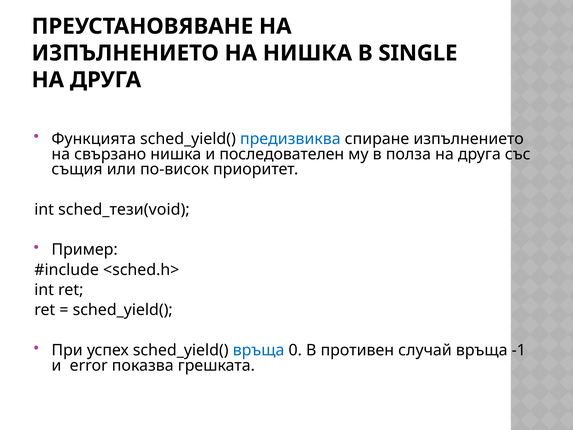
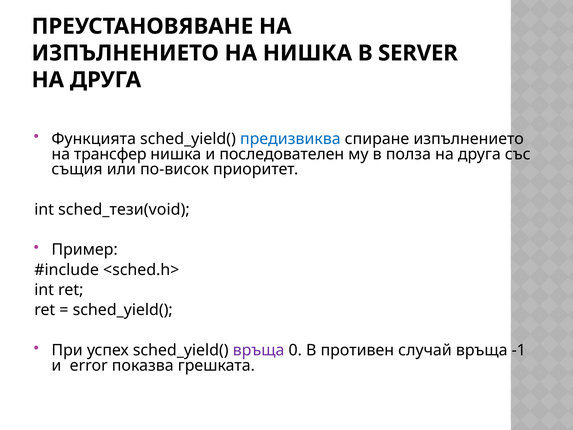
SINGLE: SINGLE -> SERVER (418, 53)
свързано: свързано -> трансфер (110, 154)
връща colour: blue -> purple (259, 350)
